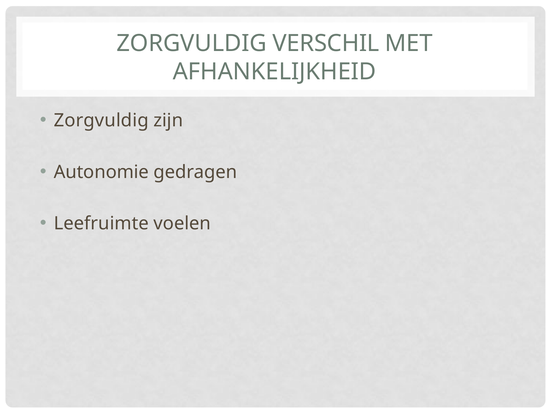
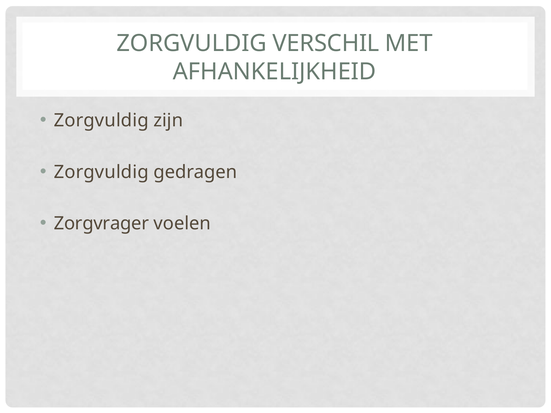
Autonomie: Autonomie -> Zorgvuldig (101, 172)
Leefruimte: Leefruimte -> Zorgvrager (101, 223)
